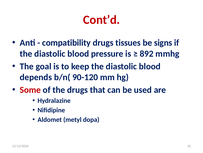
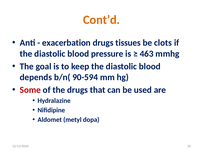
Cont’d colour: red -> orange (102, 20)
compatibility: compatibility -> exacerbation (66, 43)
signs: signs -> clots (163, 43)
892: 892 -> 463 (147, 53)
90-120: 90-120 -> 90-594 (85, 77)
